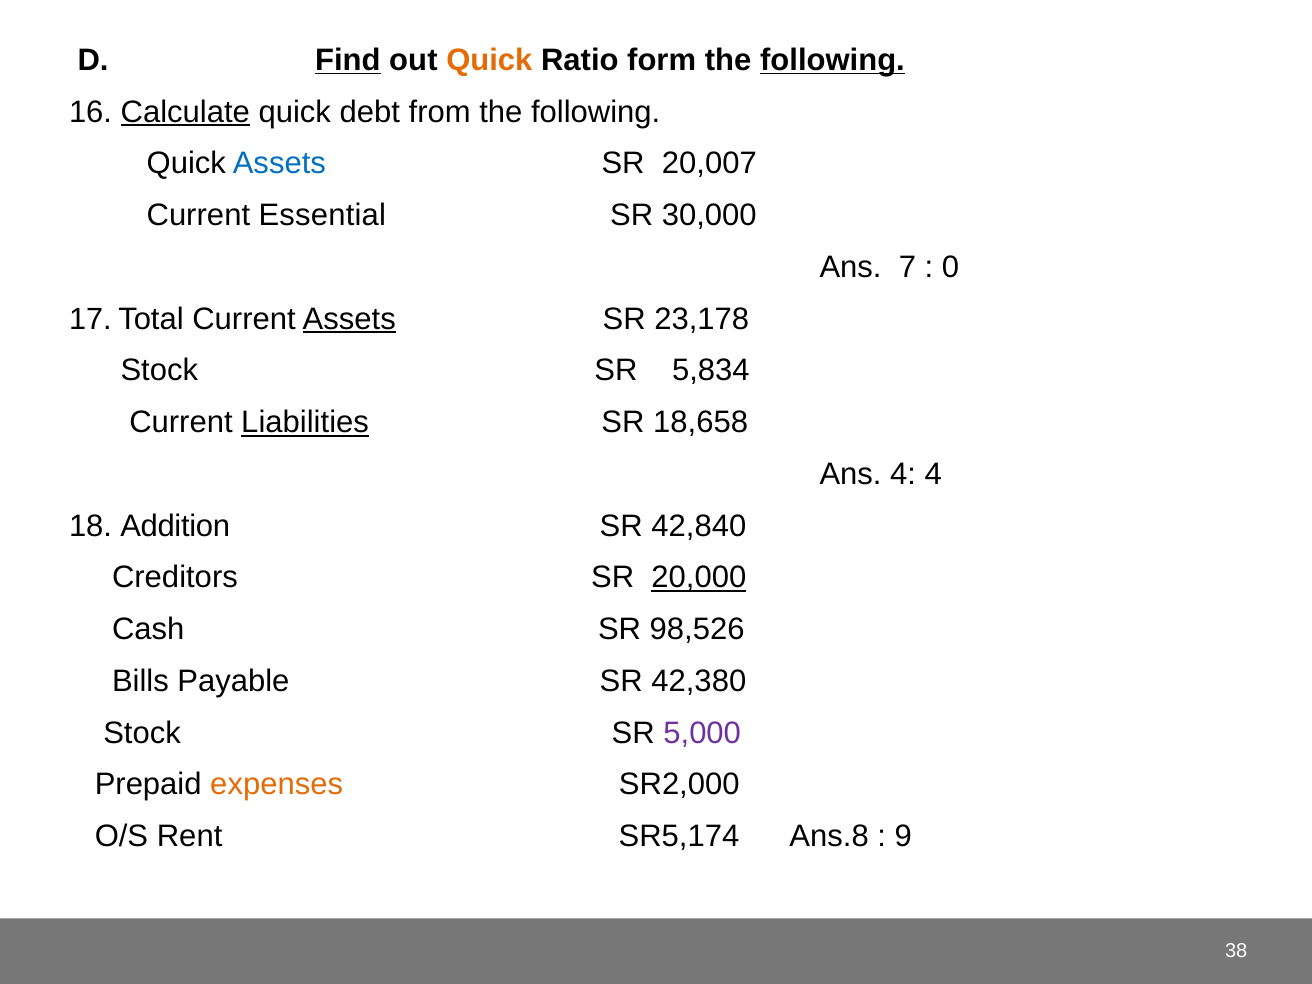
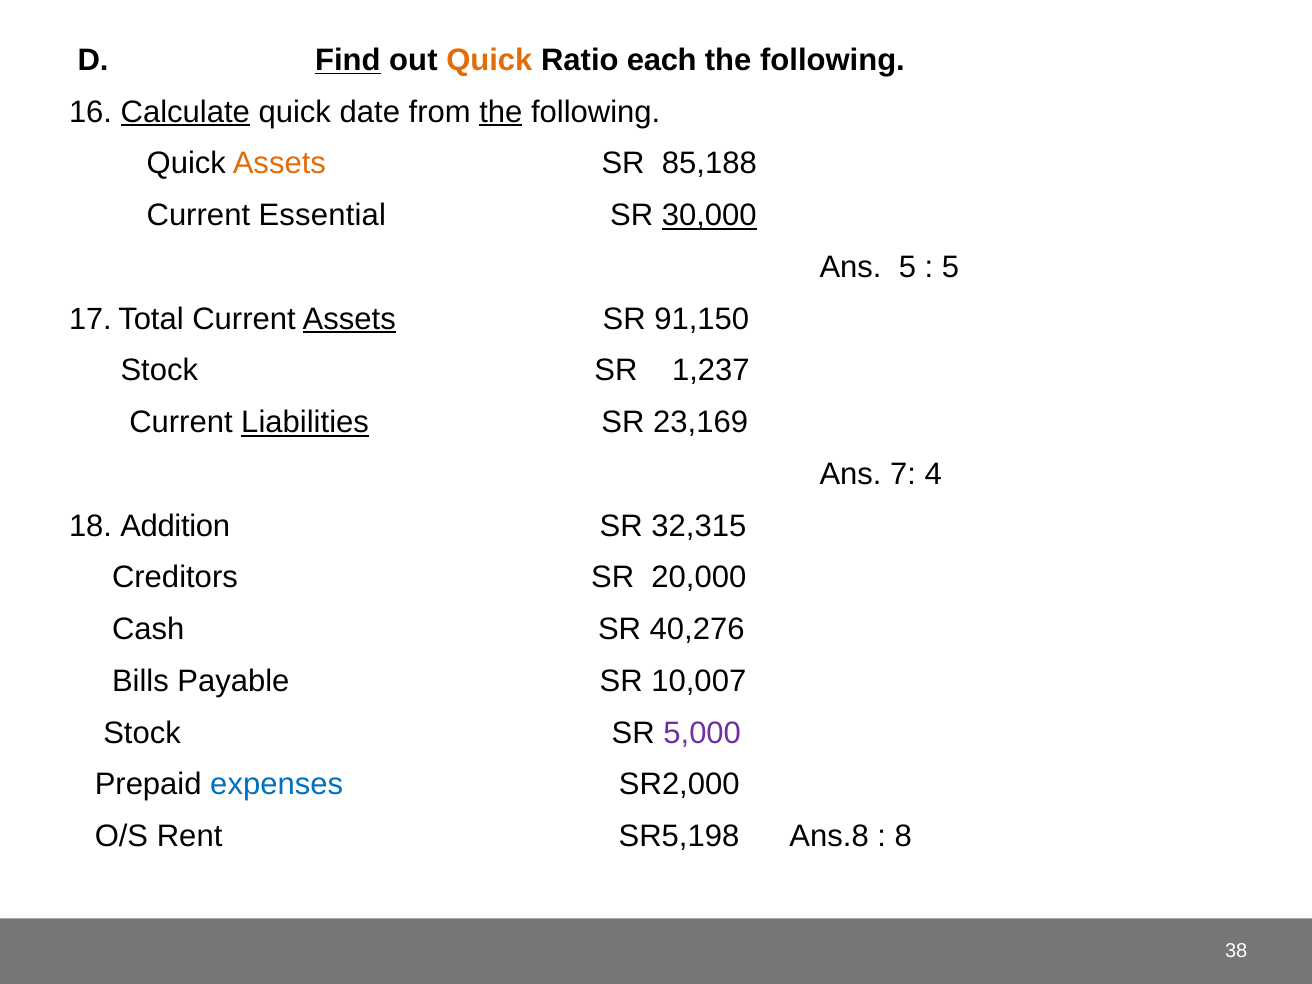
form: form -> each (662, 60)
following underline: present -> none (832, 60)
debt: debt -> date (370, 112)
the underline: none -> present (501, 112)
Assets colour: blue -> orange (279, 164)
20,007: 20,007 -> 85,188 (709, 164)
30,000 underline: none -> present (709, 215)
Ans 7: 7 -> 5 (907, 267)
0: 0 -> 5 (950, 267)
23,178: 23,178 -> 91,150 (702, 319)
5,834: 5,834 -> 1,237 (711, 371)
18,658: 18,658 -> 23,169 (701, 422)
Ans 4: 4 -> 7 (903, 474)
42,840: 42,840 -> 32,315 (699, 526)
20,000 underline: present -> none (699, 578)
98,526: 98,526 -> 40,276 (697, 629)
42,380: 42,380 -> 10,007 (699, 681)
expenses colour: orange -> blue (277, 785)
SR5,174: SR5,174 -> SR5,198 (679, 836)
9: 9 -> 8 (903, 836)
